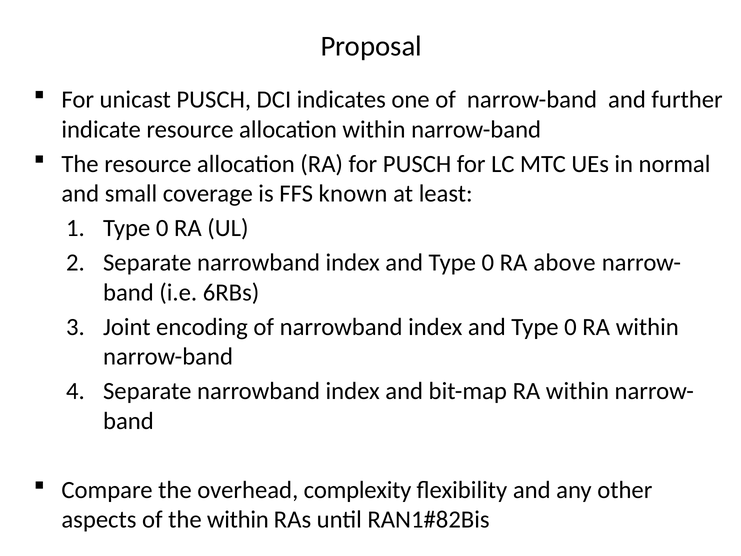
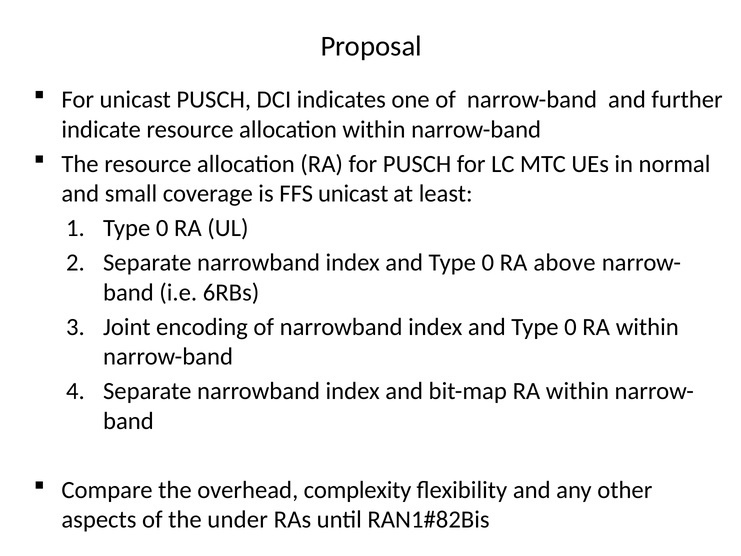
FFS known: known -> unicast (353, 194)
the within: within -> under (238, 520)
